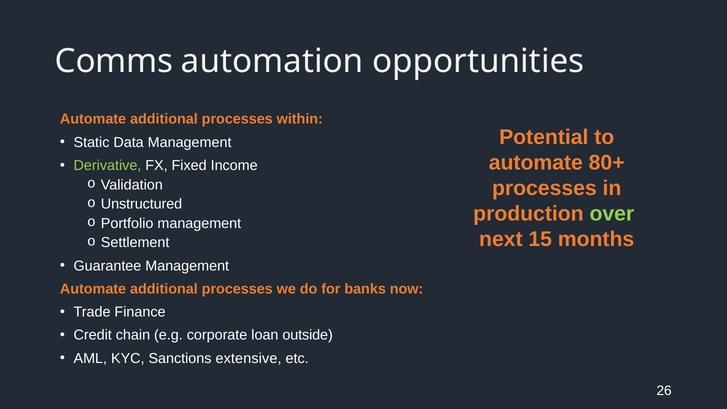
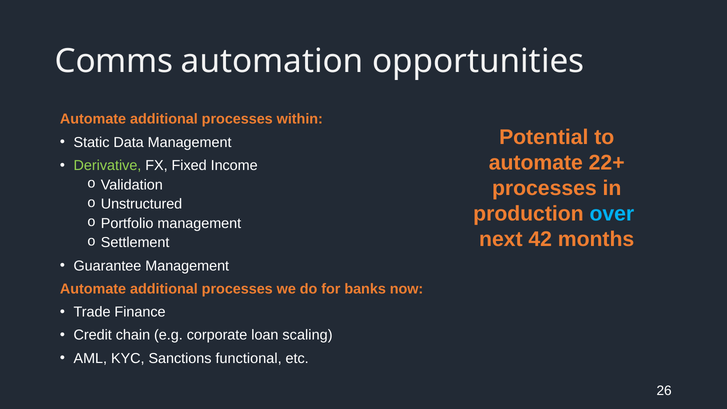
80+: 80+ -> 22+ (607, 163)
over colour: light green -> light blue (612, 214)
15: 15 -> 42 (540, 239)
outside: outside -> scaling (308, 335)
extensive: extensive -> functional (249, 358)
